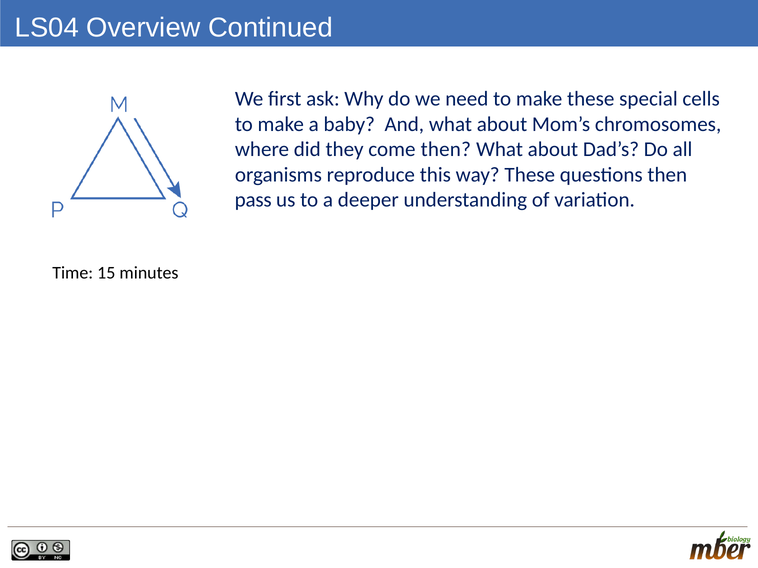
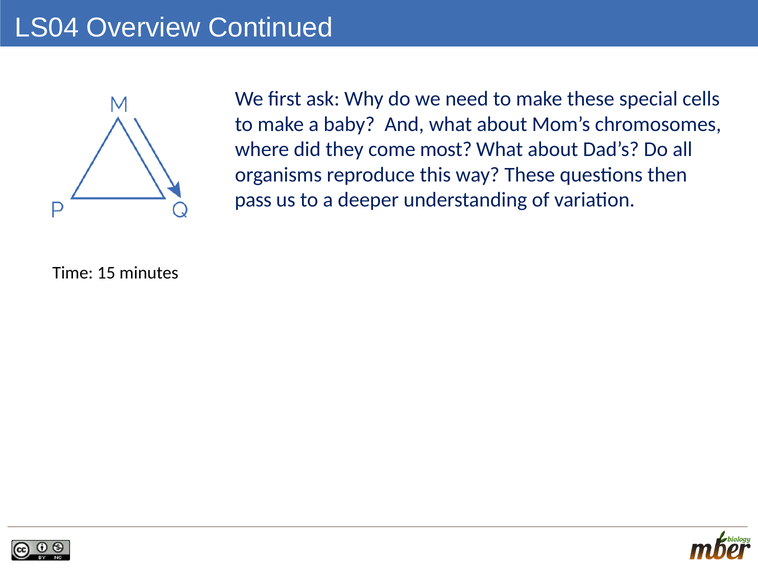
come then: then -> most (446, 150)
